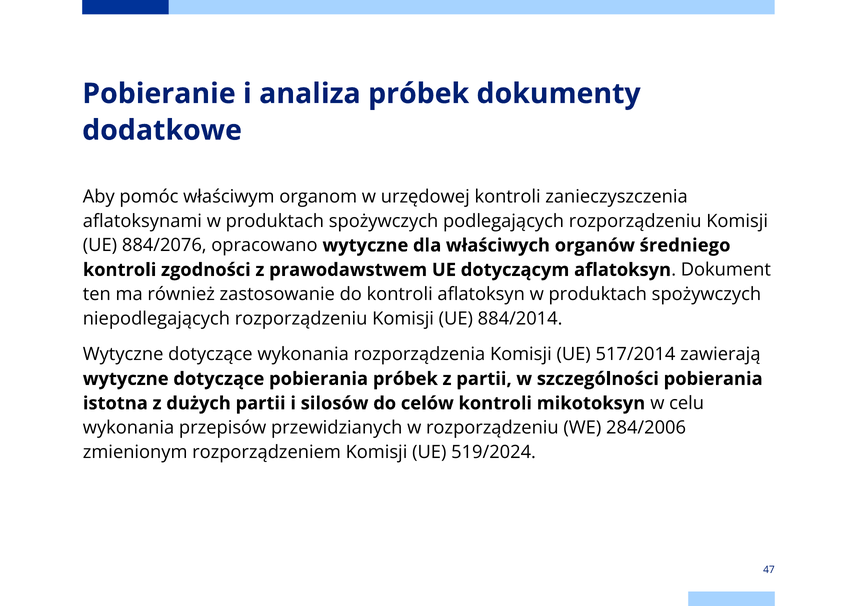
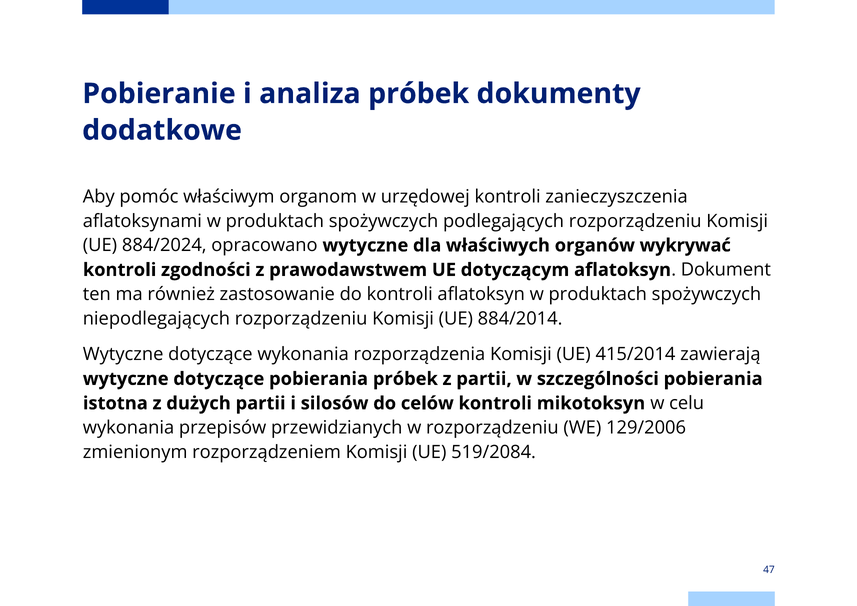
884/2076: 884/2076 -> 884/2024 (164, 245)
średniego: średniego -> wykrywać (685, 245)
517/2014: 517/2014 -> 415/2014 (636, 354)
284/2006: 284/2006 -> 129/2006 (646, 428)
519/2024: 519/2024 -> 519/2084 (494, 452)
